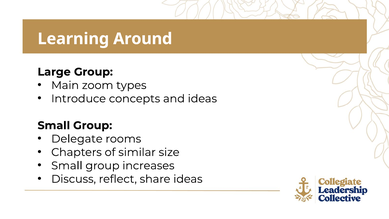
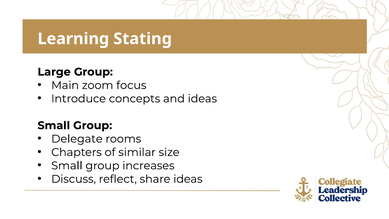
Around: Around -> Stating (143, 39)
types: types -> focus (131, 85)
